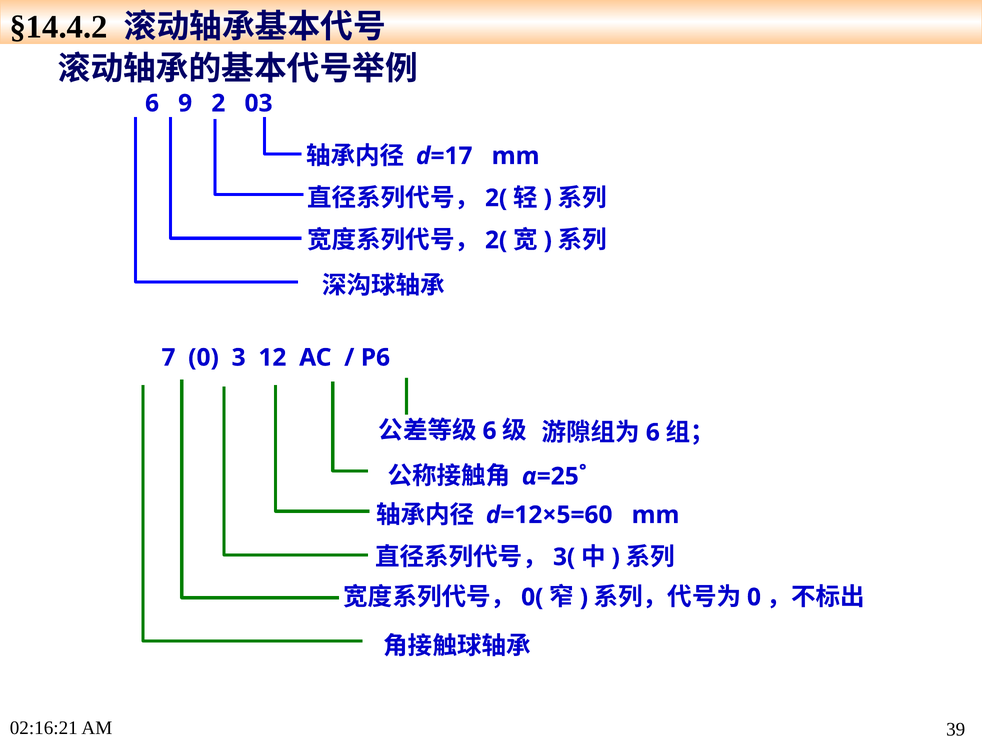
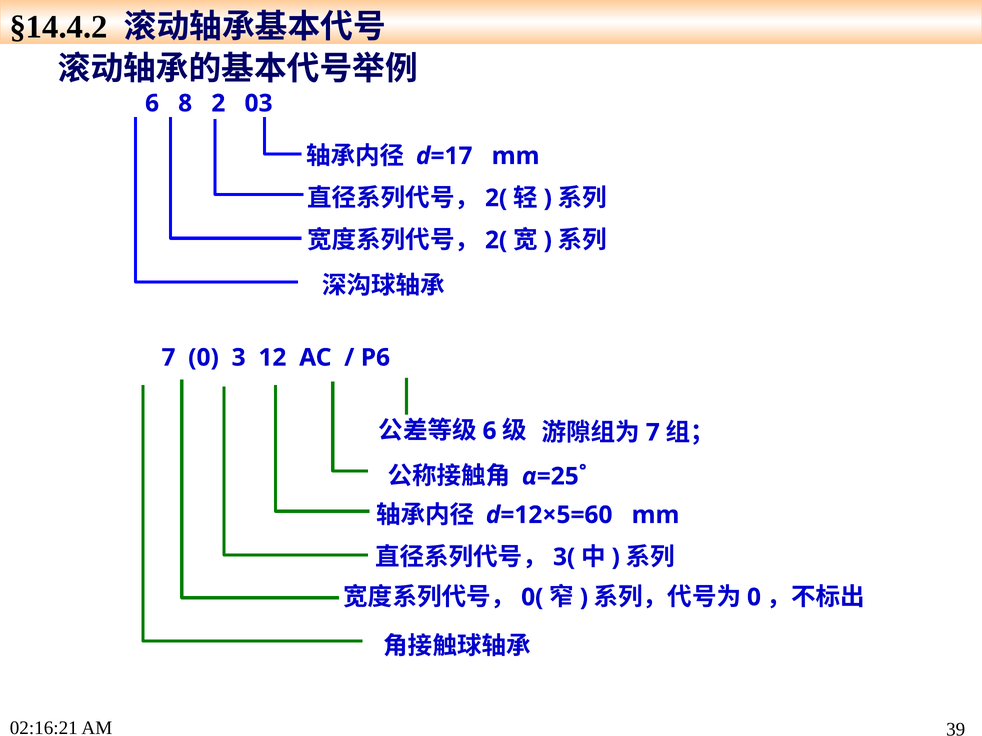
9: 9 -> 8 (185, 103)
6: 6 -> 7 (653, 433)
